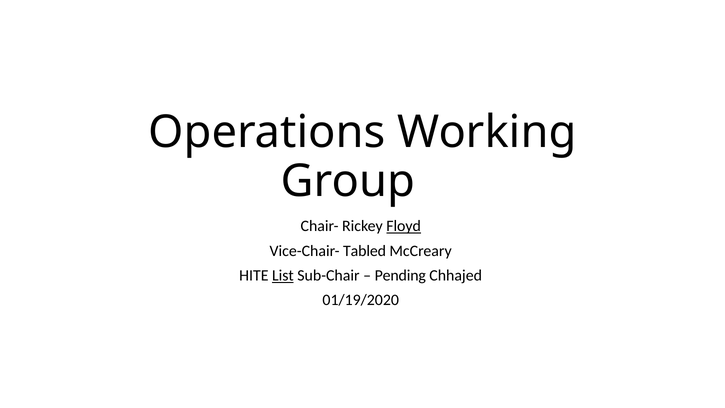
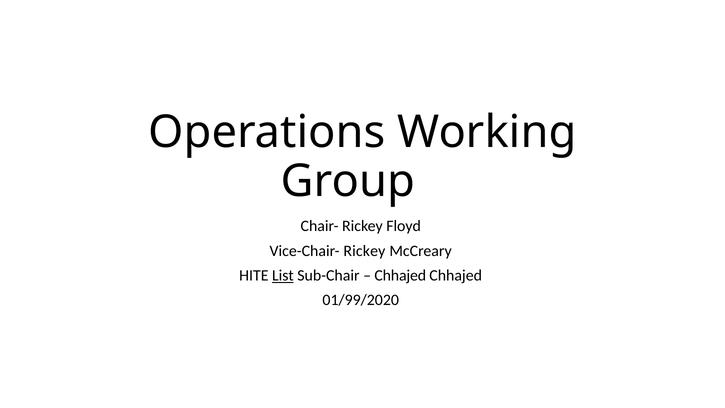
Floyd underline: present -> none (404, 226)
Vice-Chair- Tabled: Tabled -> Rickey (364, 251)
Pending: Pending -> Chhajed (400, 275)
01/19/2020: 01/19/2020 -> 01/99/2020 (361, 300)
